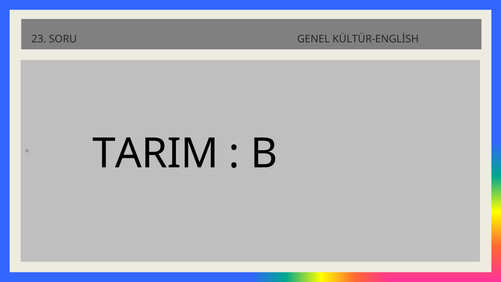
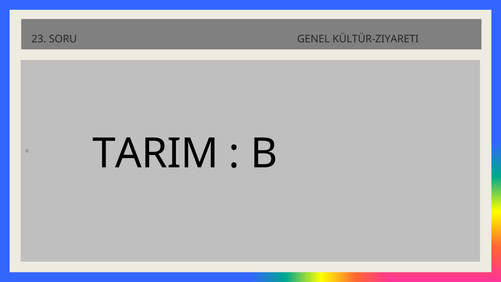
KÜLTÜR-ENGLİSH: KÜLTÜR-ENGLİSH -> KÜLTÜR-ZIYARETI (376, 39)
